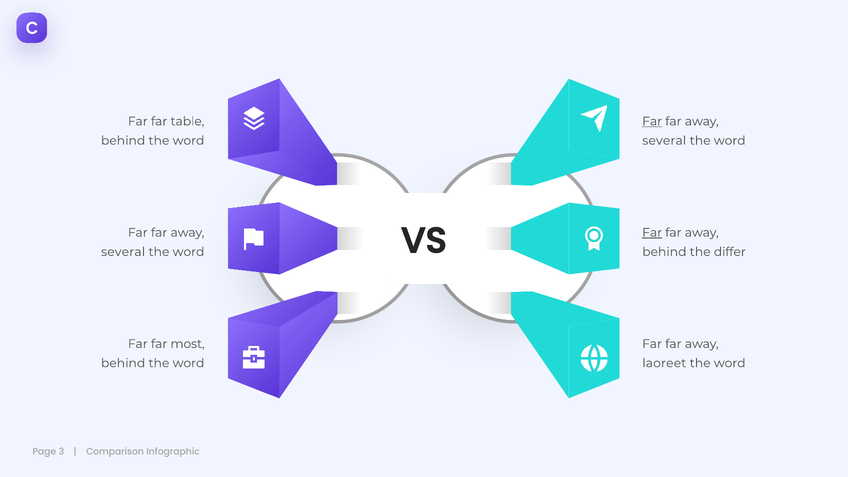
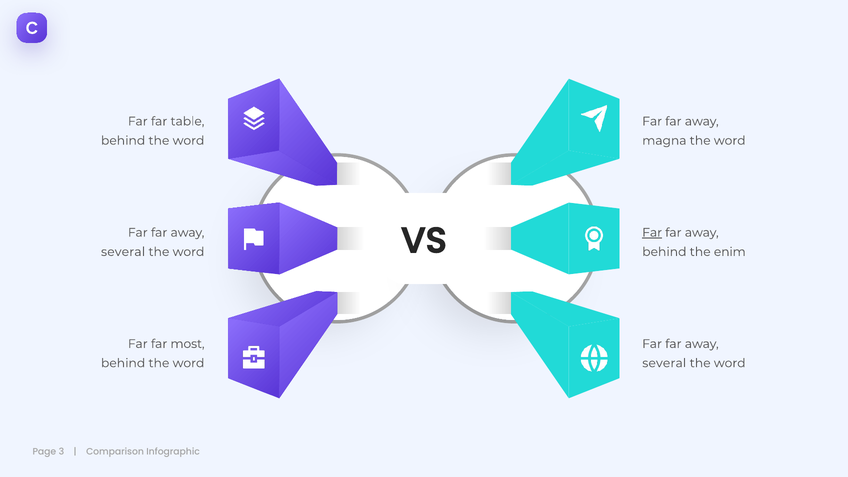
Far underline: present -> none (652, 121)
several: several -> magna (664, 141)
differ: differ -> enim (730, 252)
laoreet: laoreet -> several (664, 363)
